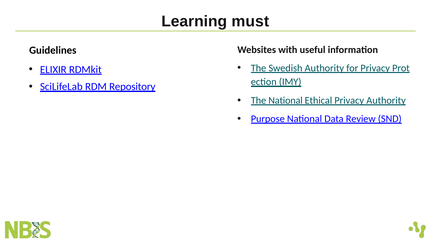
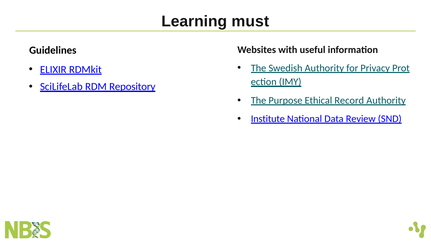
The National: National -> Purpose (285, 101)
Ethical Privacy: Privacy -> Record (349, 101)
Purpose: Purpose -> Institute (268, 119)
